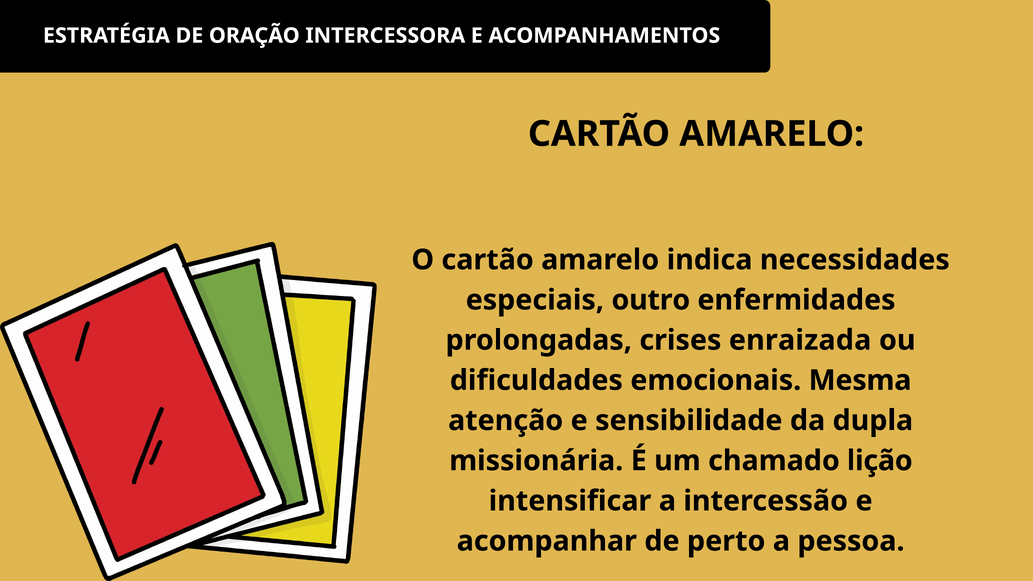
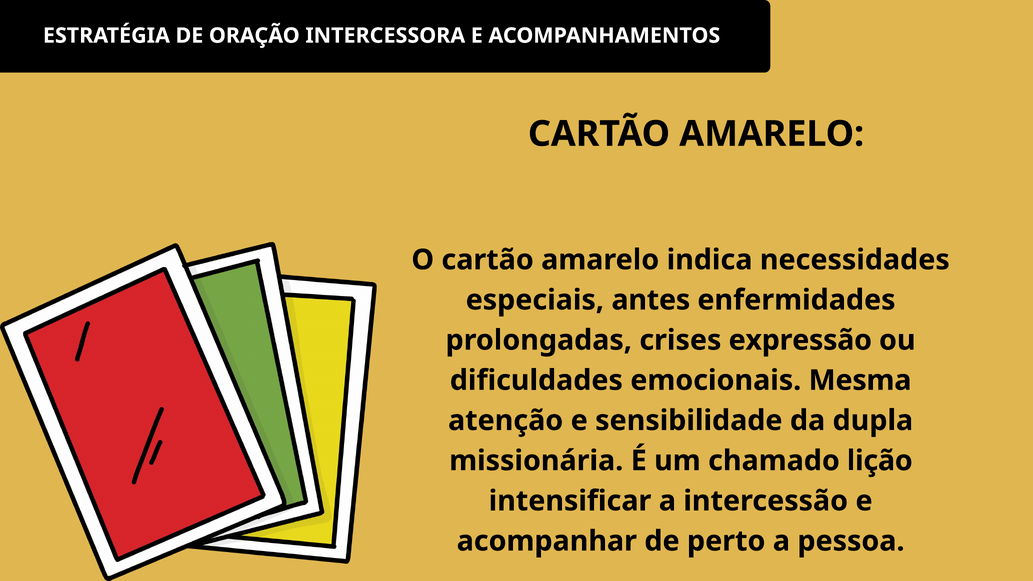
outro: outro -> antes (651, 300)
enraizada: enraizada -> expressão (800, 340)
